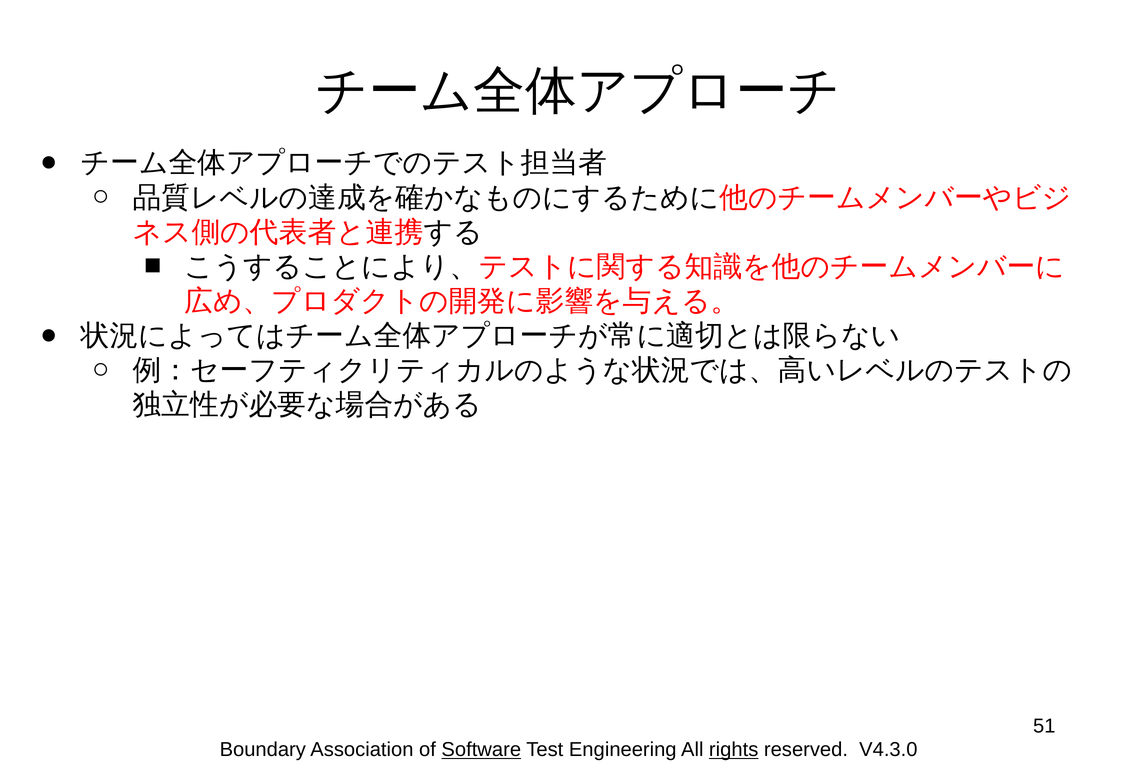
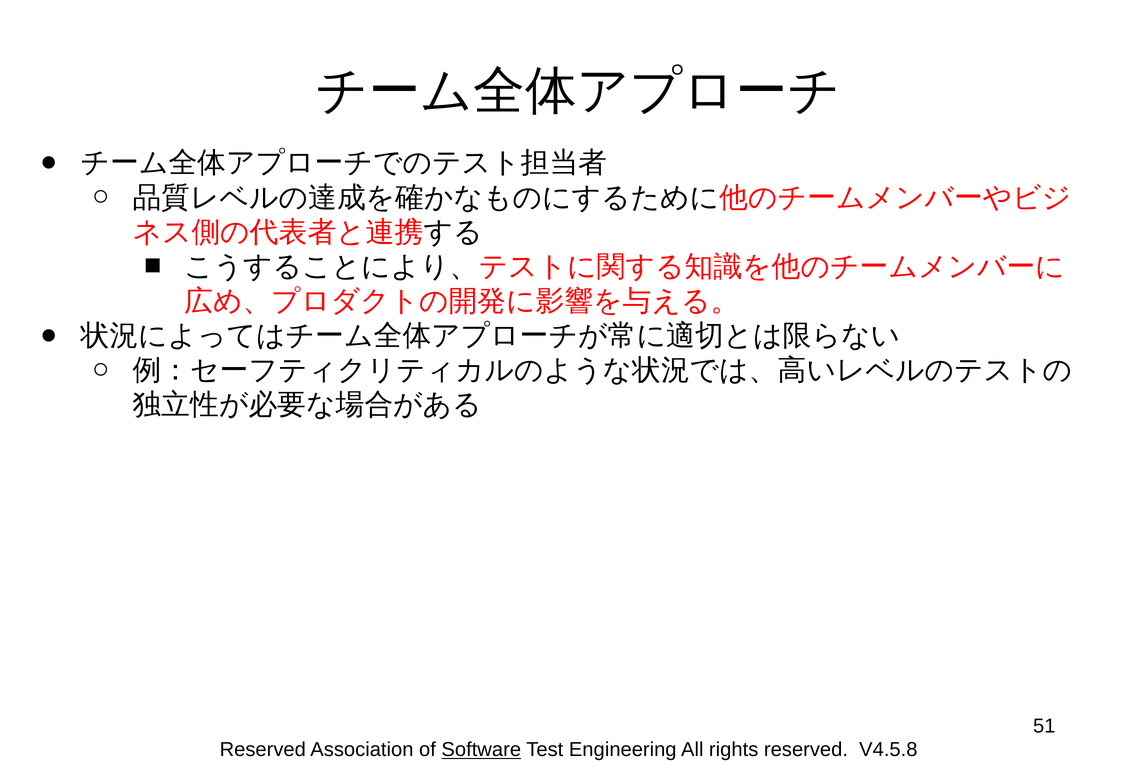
Boundary: Boundary -> Reserved (263, 750)
rights underline: present -> none (734, 750)
V4.3.0: V4.3.0 -> V4.5.8 (888, 750)
